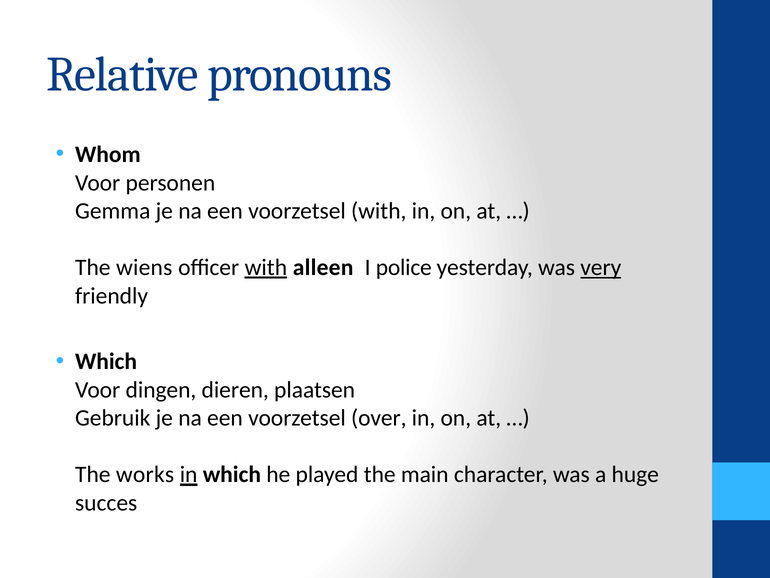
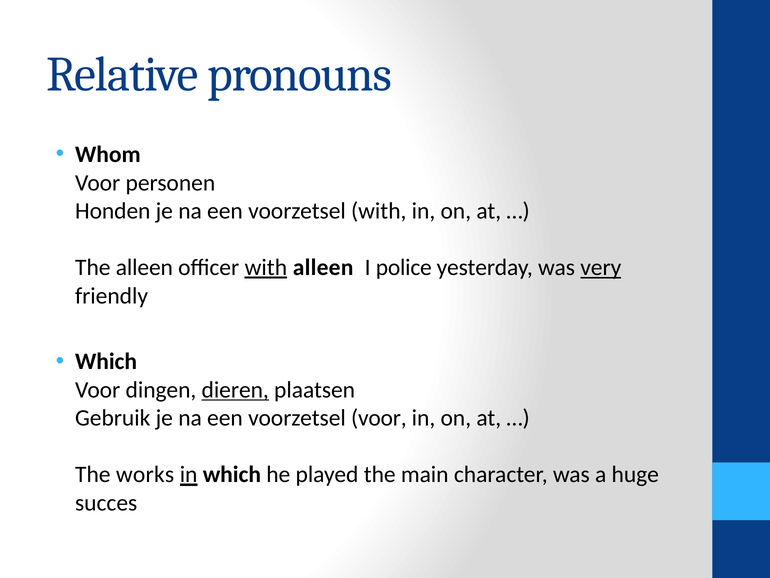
Gemma: Gemma -> Honden (113, 211)
The wiens: wiens -> alleen (144, 267)
dieren underline: none -> present (235, 390)
voorzetsel over: over -> voor (379, 418)
